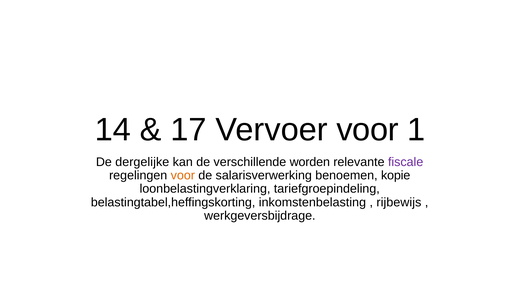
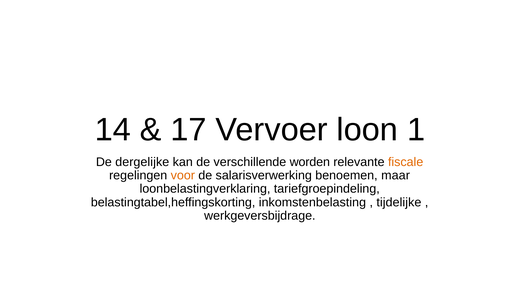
Vervoer voor: voor -> loon (367, 130)
fiscale colour: purple -> orange (406, 162)
kopie: kopie -> maar (396, 176)
rijbewijs: rijbewijs -> tijdelijke (399, 203)
